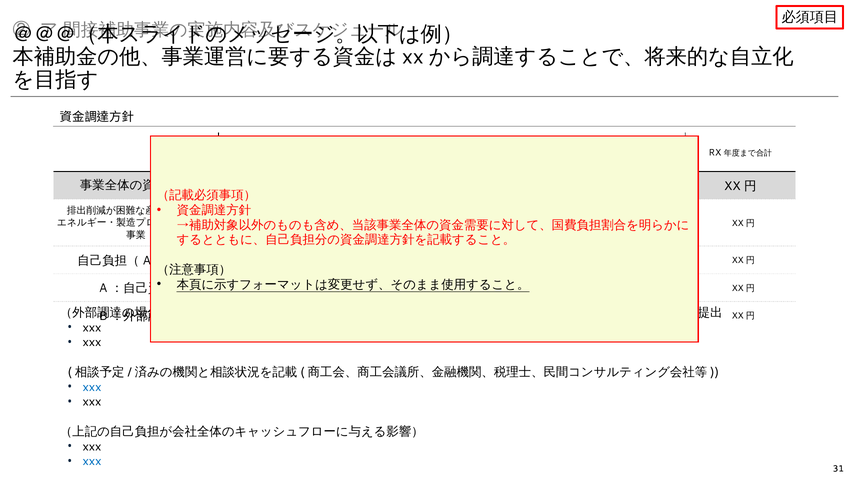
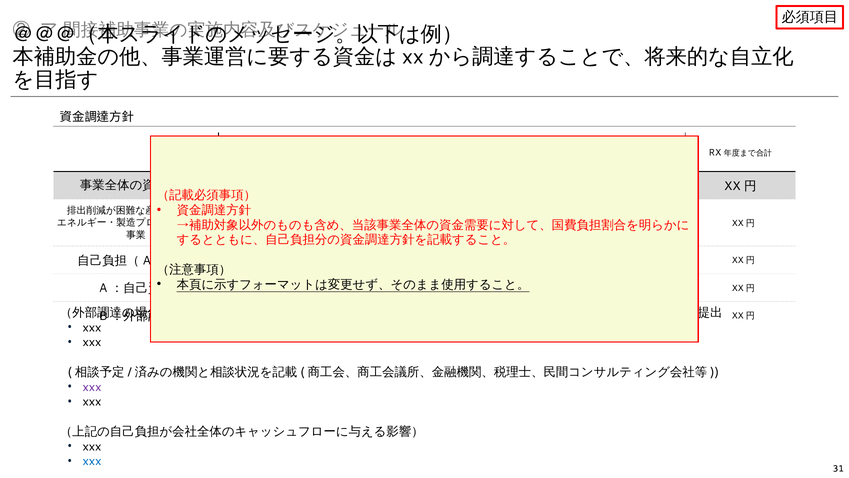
xxx colour: blue -> purple (92, 387)
